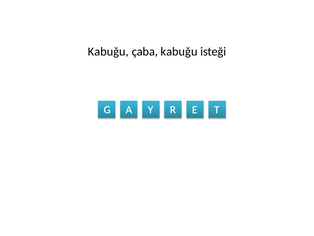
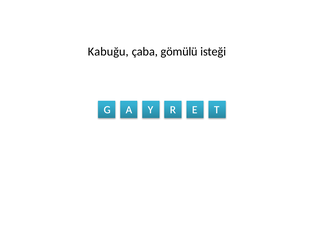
çaba kabuğu: kabuğu -> gömülü (179, 51)
